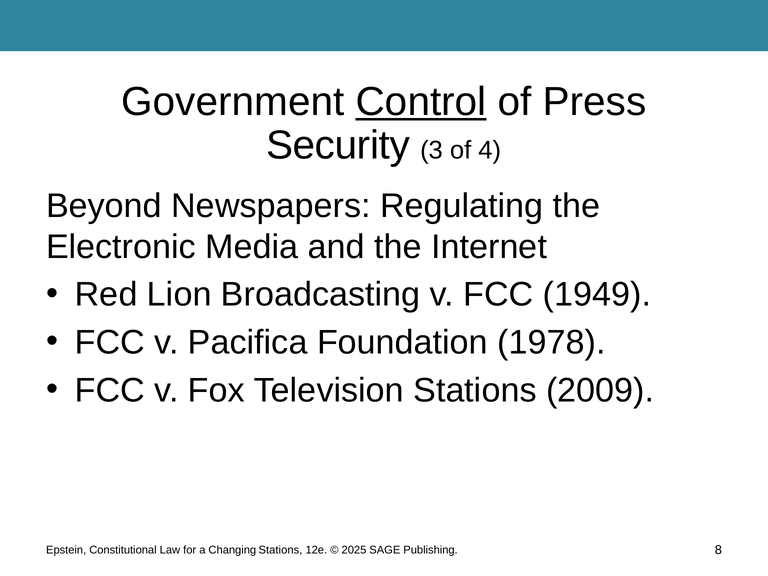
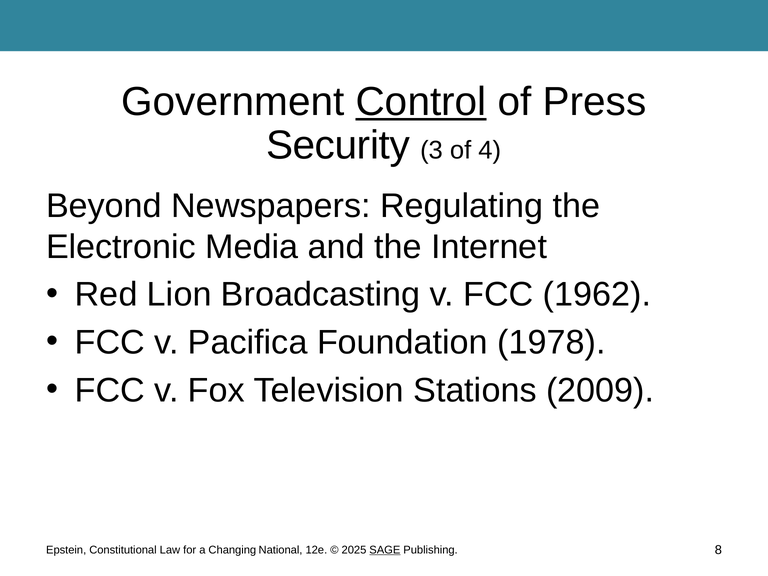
1949: 1949 -> 1962 (597, 295)
Changing Stations: Stations -> National (281, 550)
SAGE underline: none -> present (385, 550)
